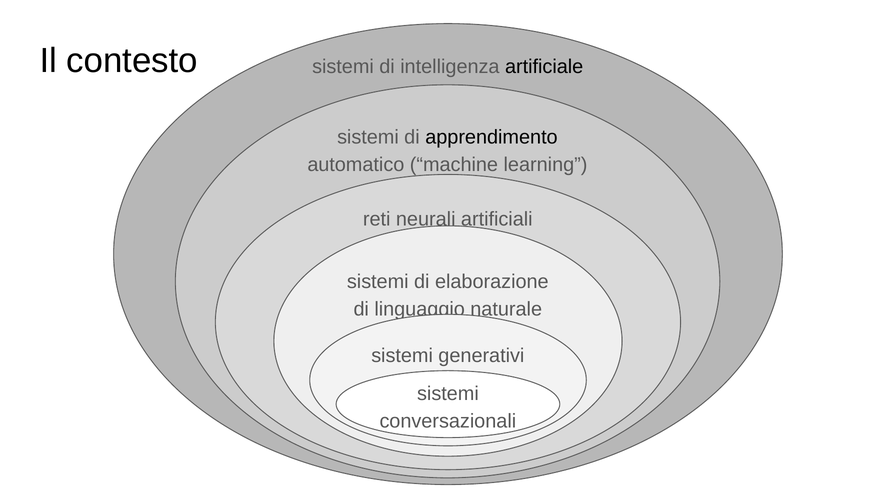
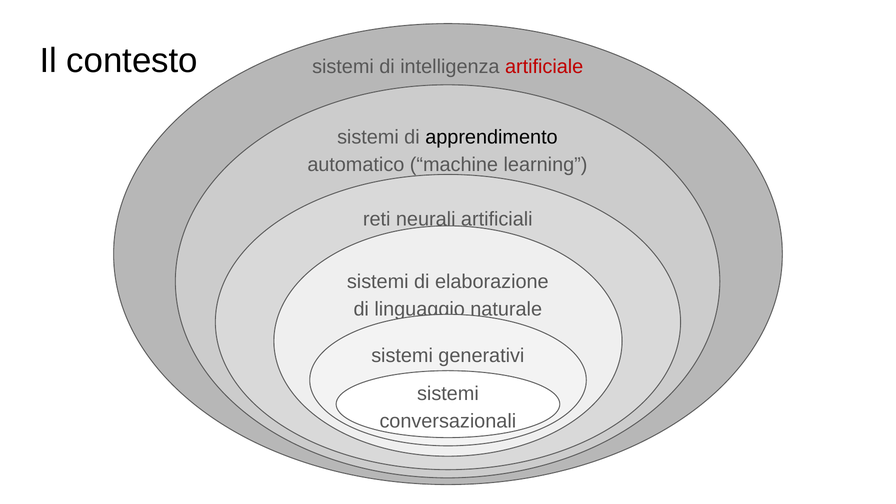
artificiale colour: black -> red (544, 67)
